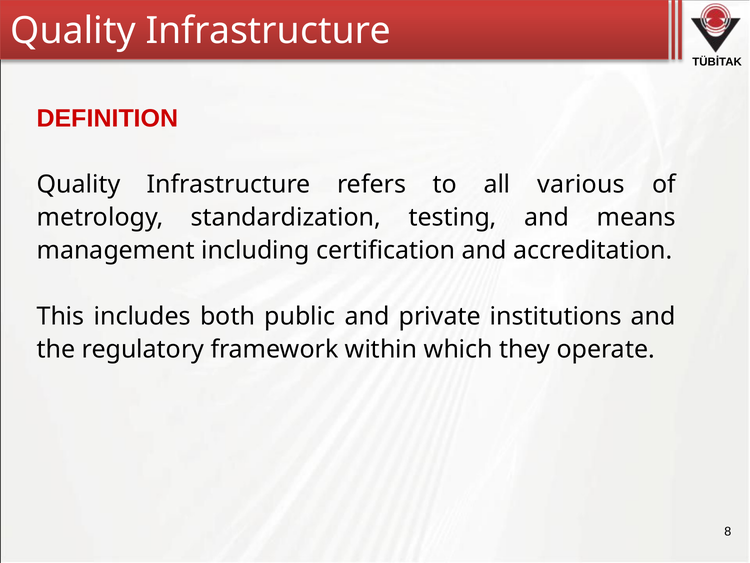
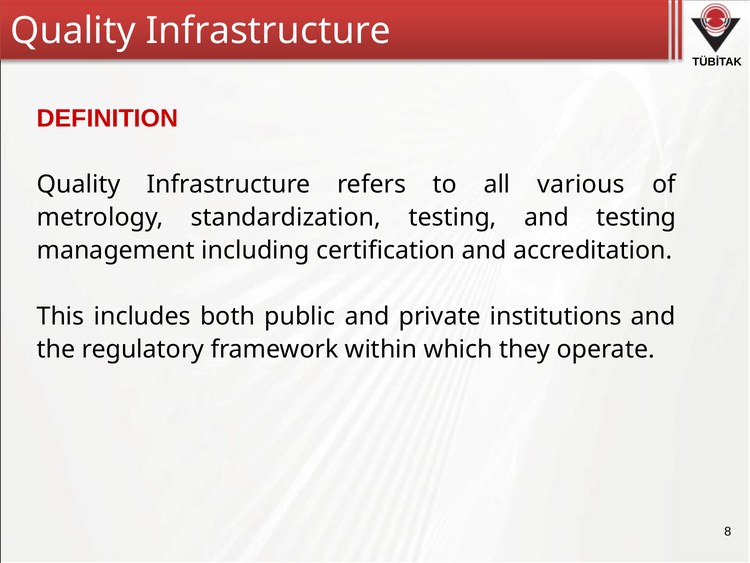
and means: means -> testing (636, 217)
